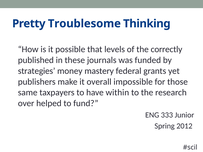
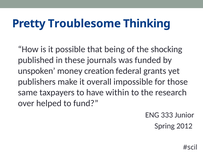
levels: levels -> being (115, 49)
correctly: correctly -> shocking (166, 49)
strategies: strategies -> unspoken (37, 71)
mastery: mastery -> creation (99, 71)
